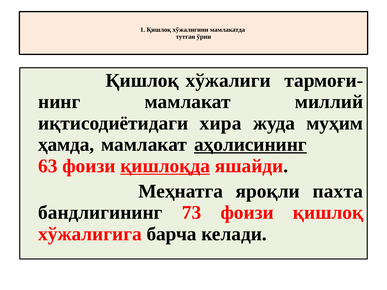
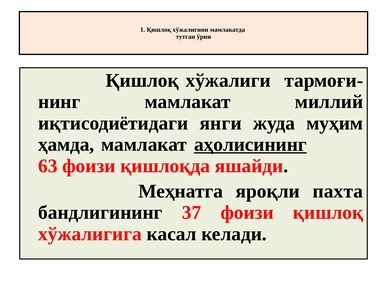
хира: хира -> янги (221, 123)
қишлоқда underline: present -> none (165, 166)
73: 73 -> 37 (192, 213)
барча: барча -> касал (172, 234)
